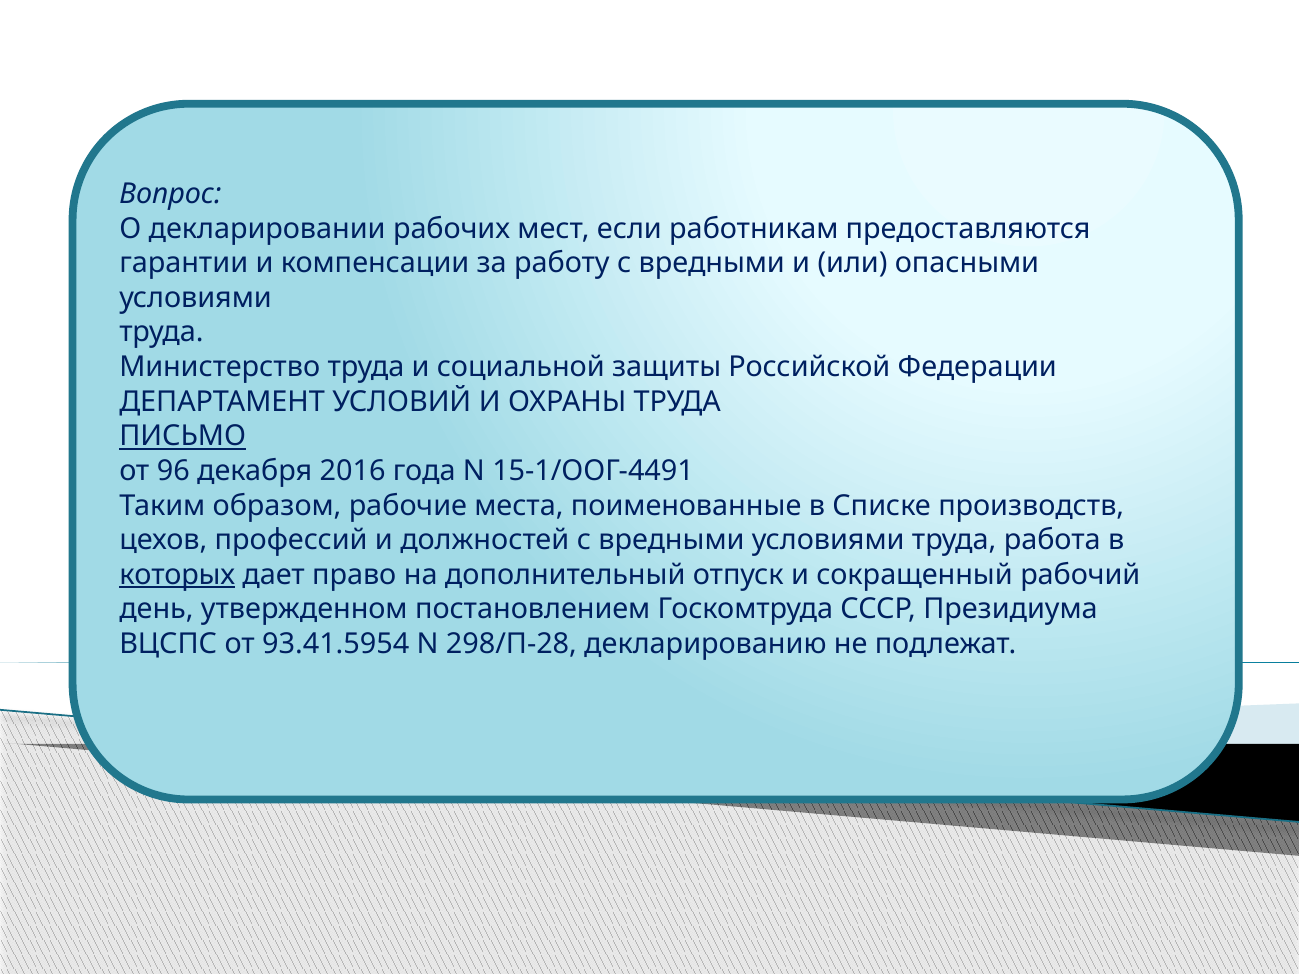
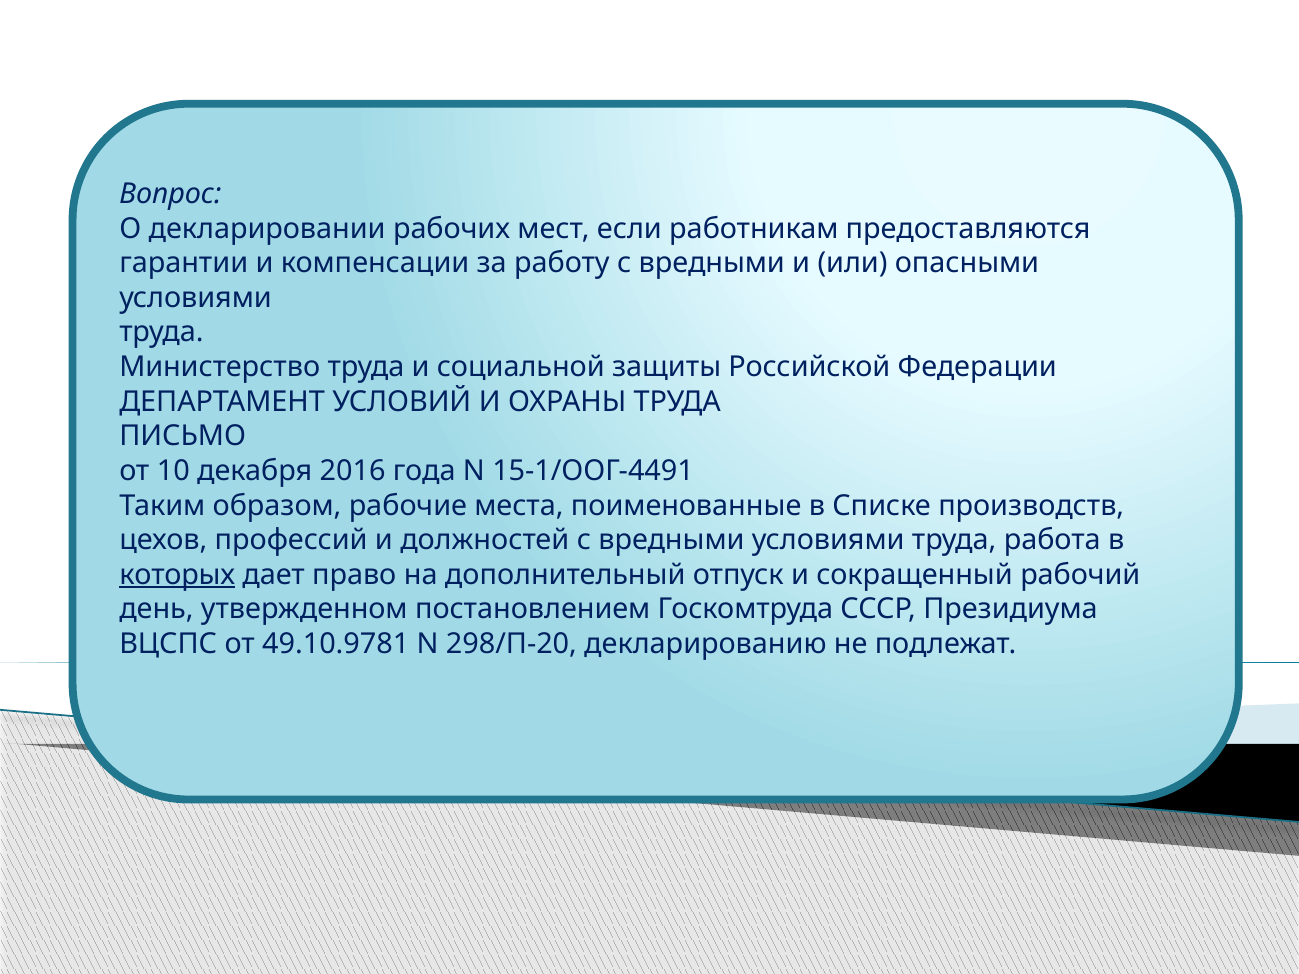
ПИСЬМО underline: present -> none (183, 436)
96: 96 -> 10 (173, 471)
93.41.5954: 93.41.5954 -> 49.10.9781 (336, 644)
298/П-28: 298/П-28 -> 298/П-20 (511, 644)
